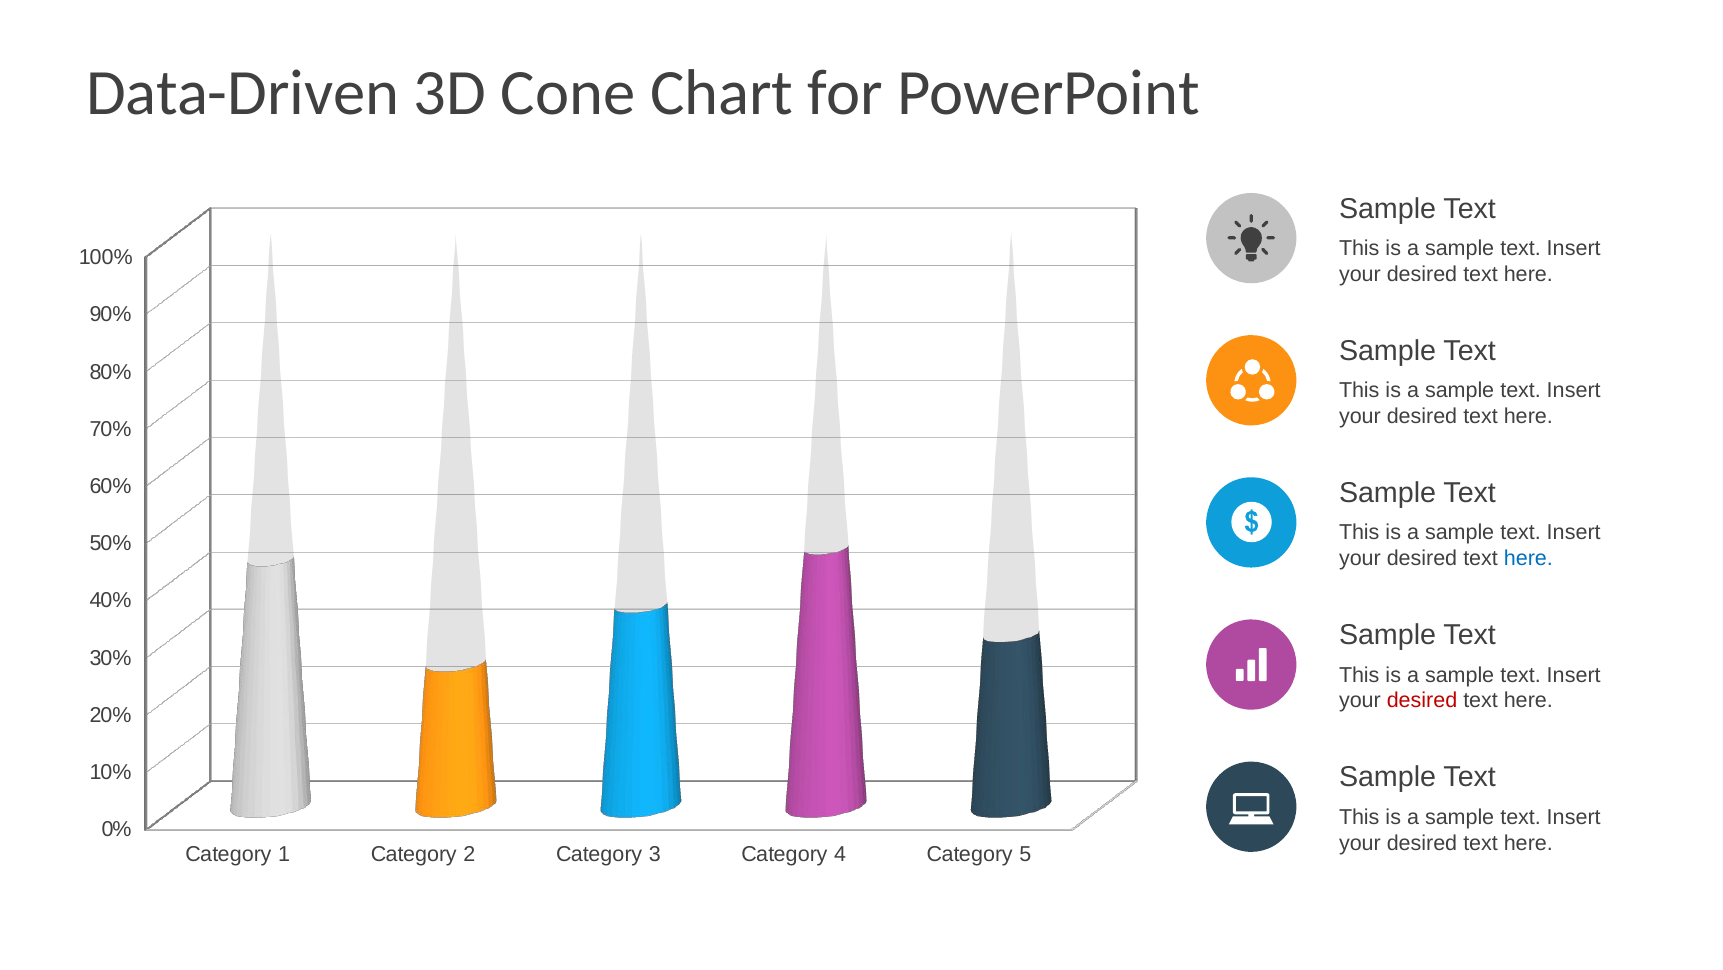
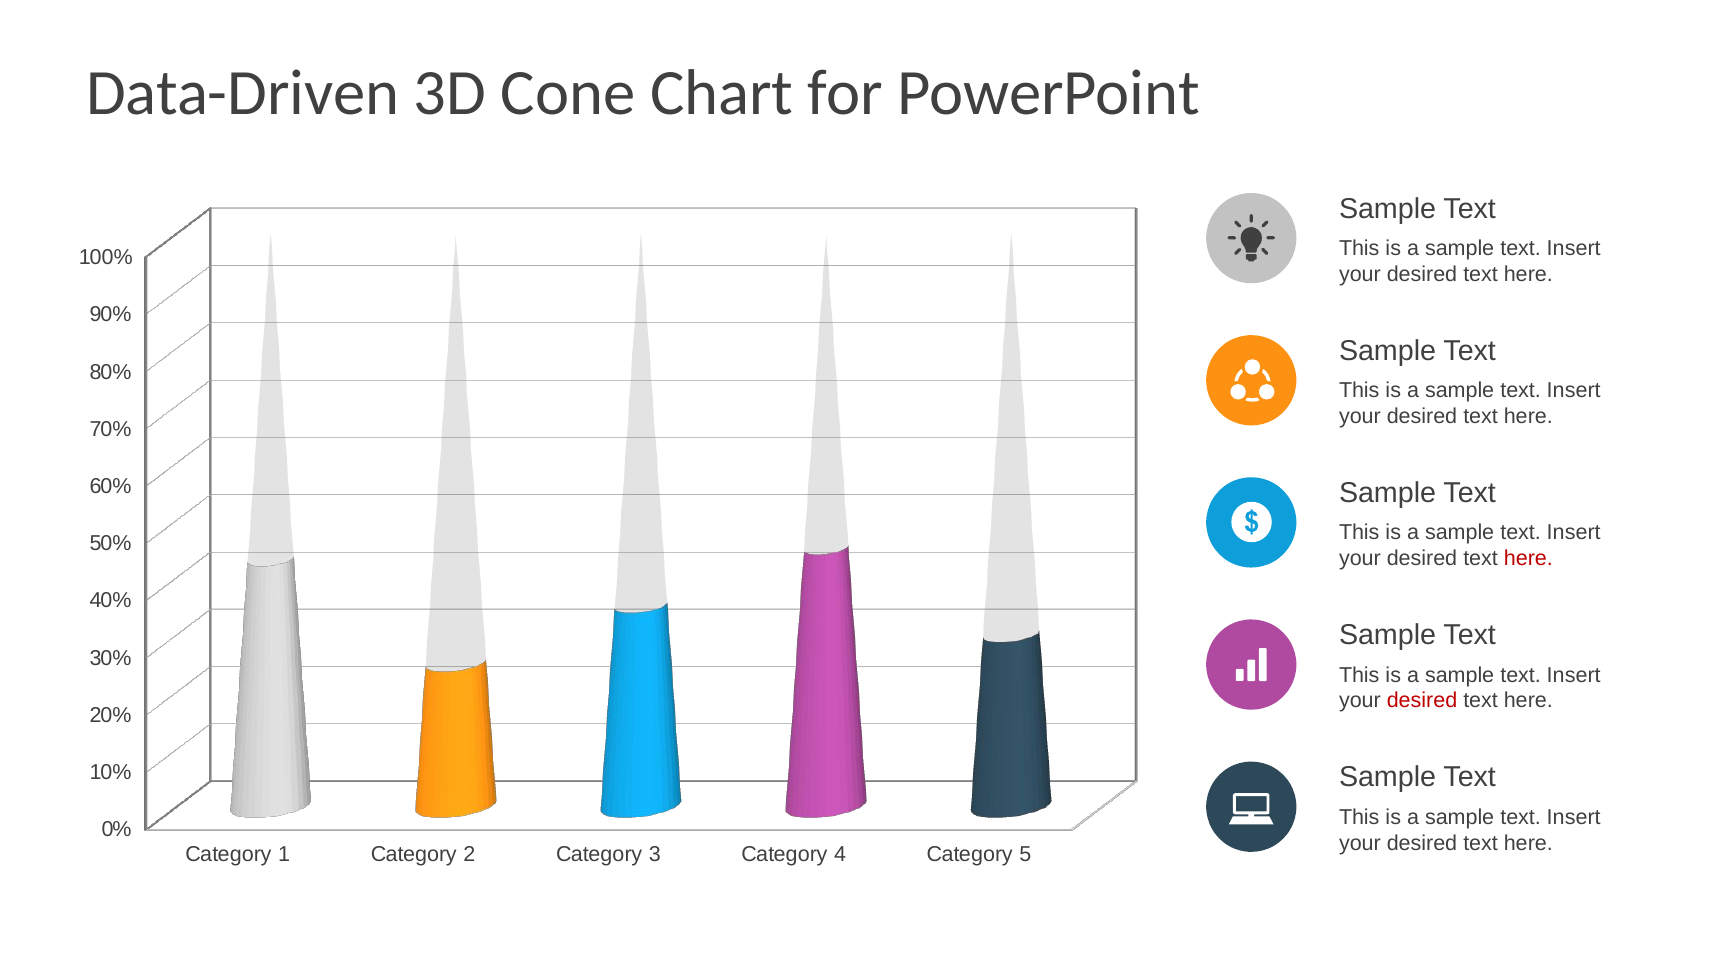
here colour: blue -> red (1528, 558)
